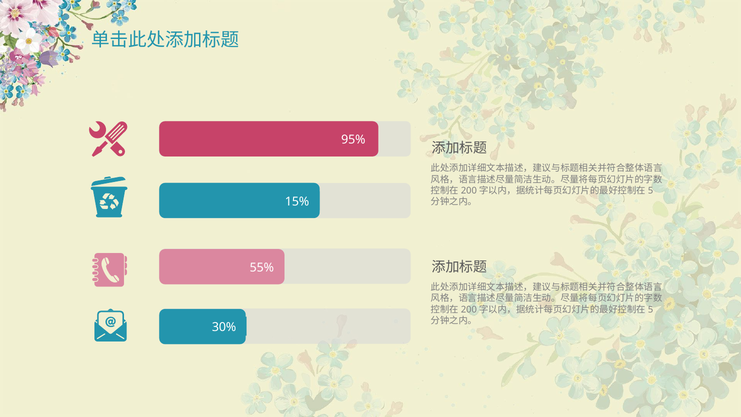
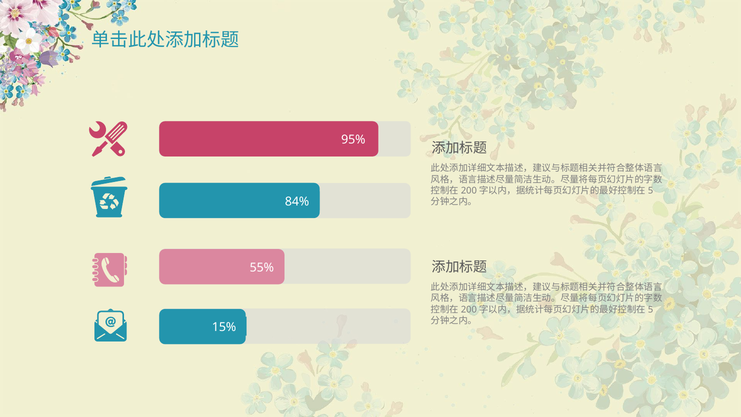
15%: 15% -> 84% (297, 202)
30%: 30% -> 15% (224, 327)
